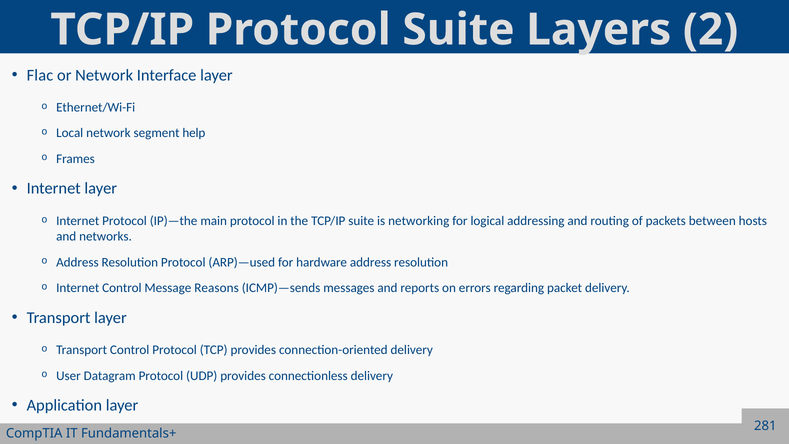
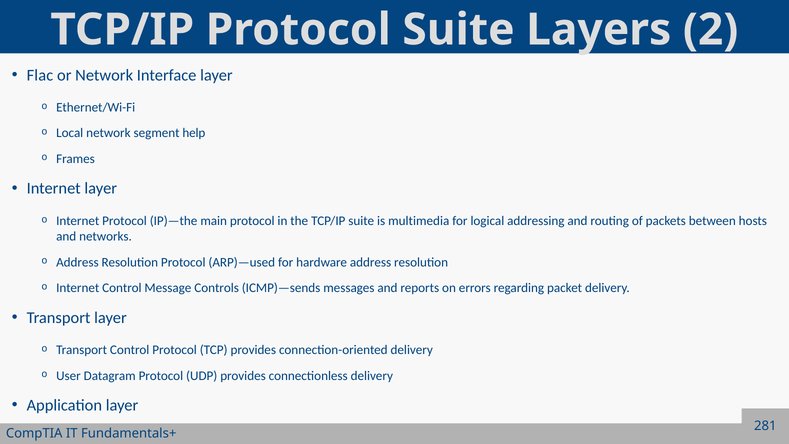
networking: networking -> multimedia (419, 221)
Reasons: Reasons -> Controls (217, 288)
